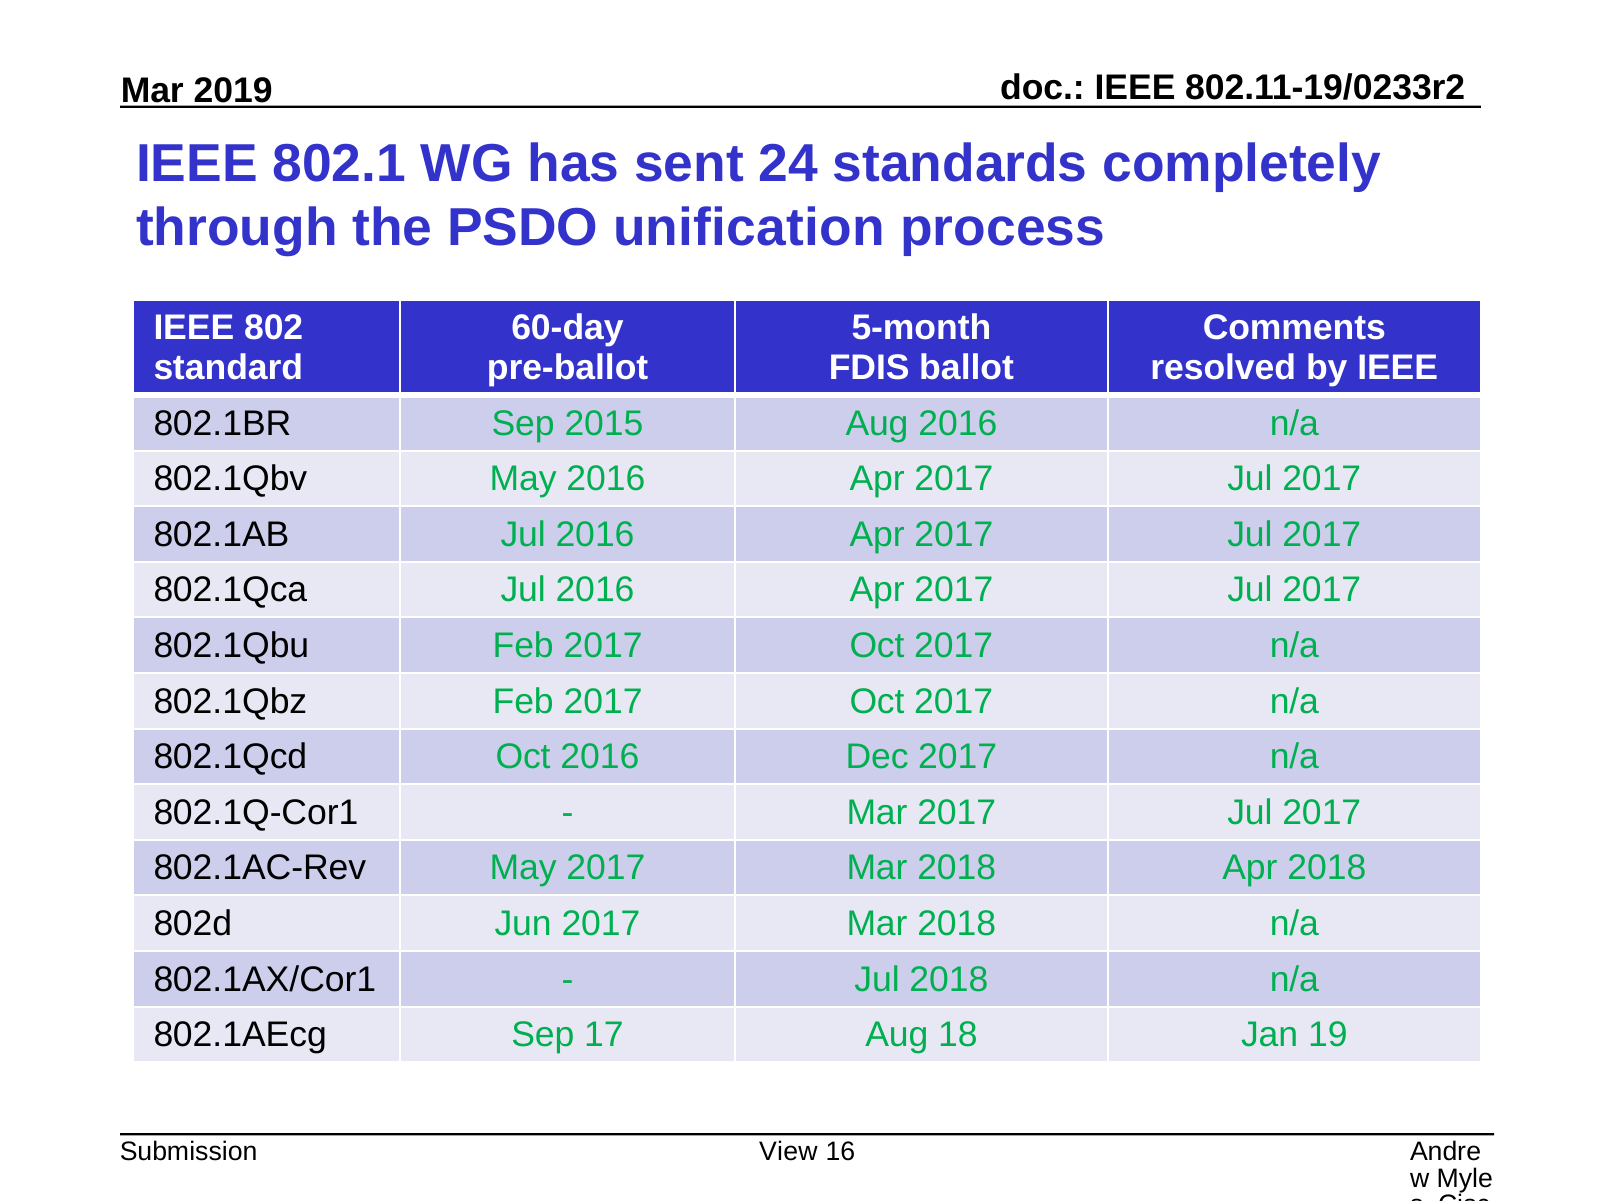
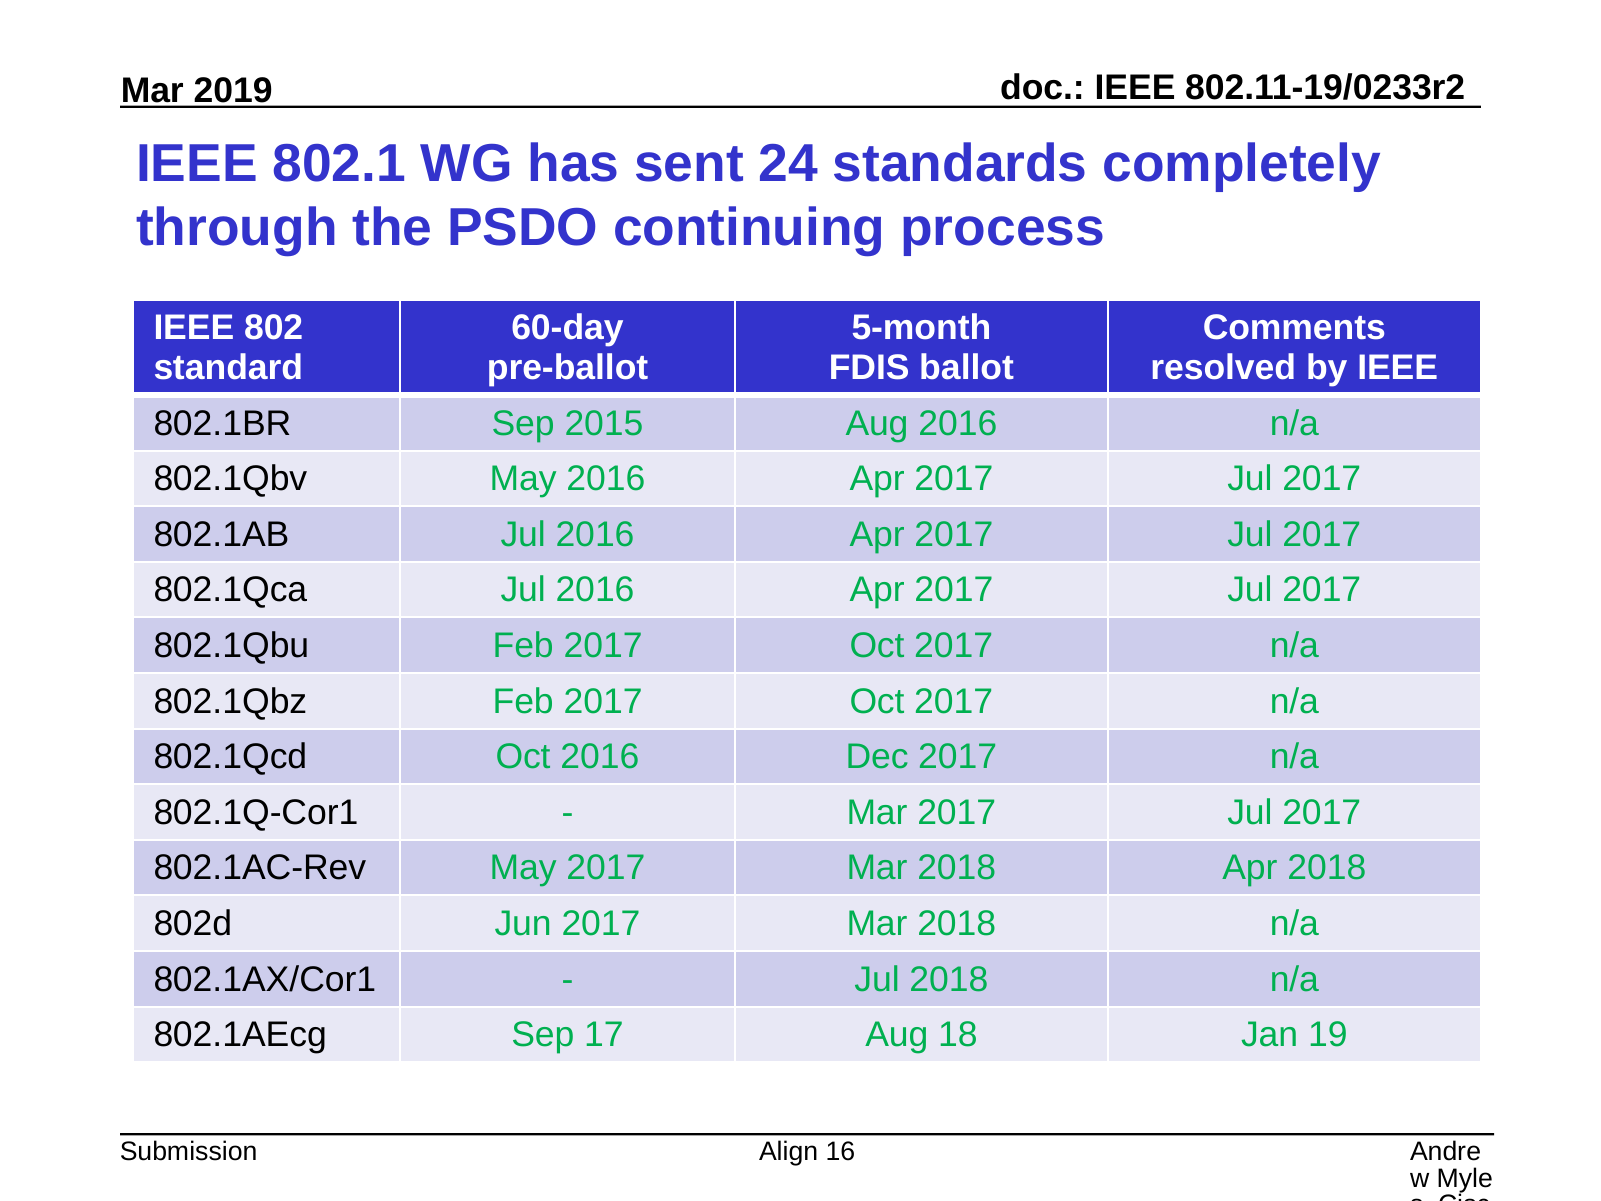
unification: unification -> continuing (749, 228)
View: View -> Align (789, 1152)
